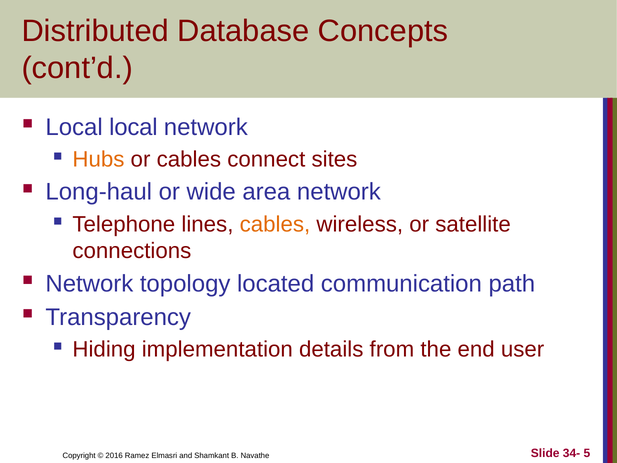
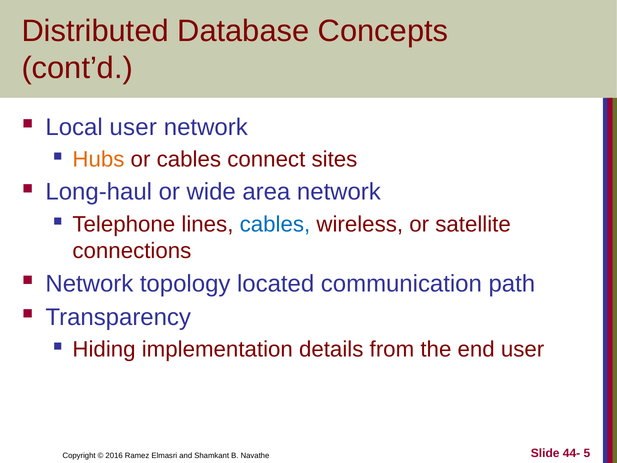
Local local: local -> user (133, 127)
cables colour: orange -> blue (275, 224)
34-: 34- -> 44- (572, 453)
